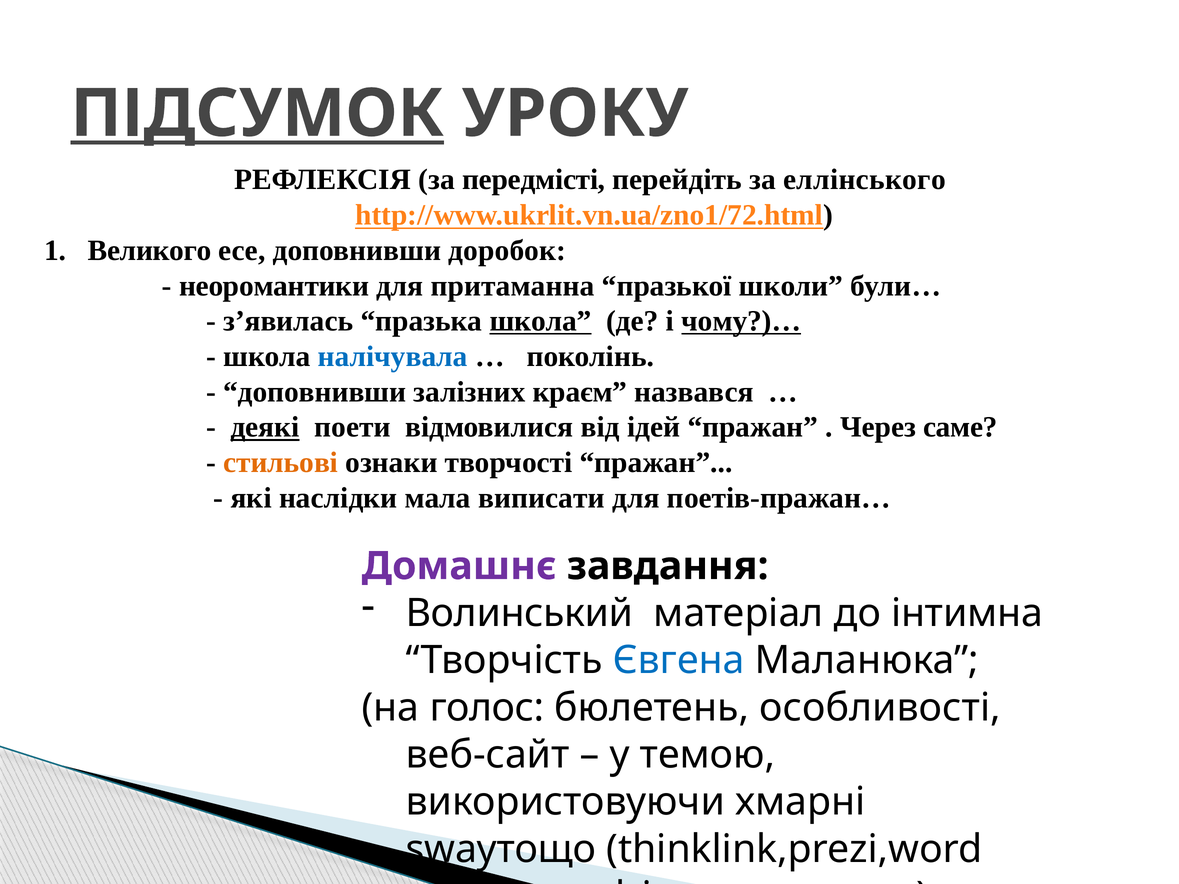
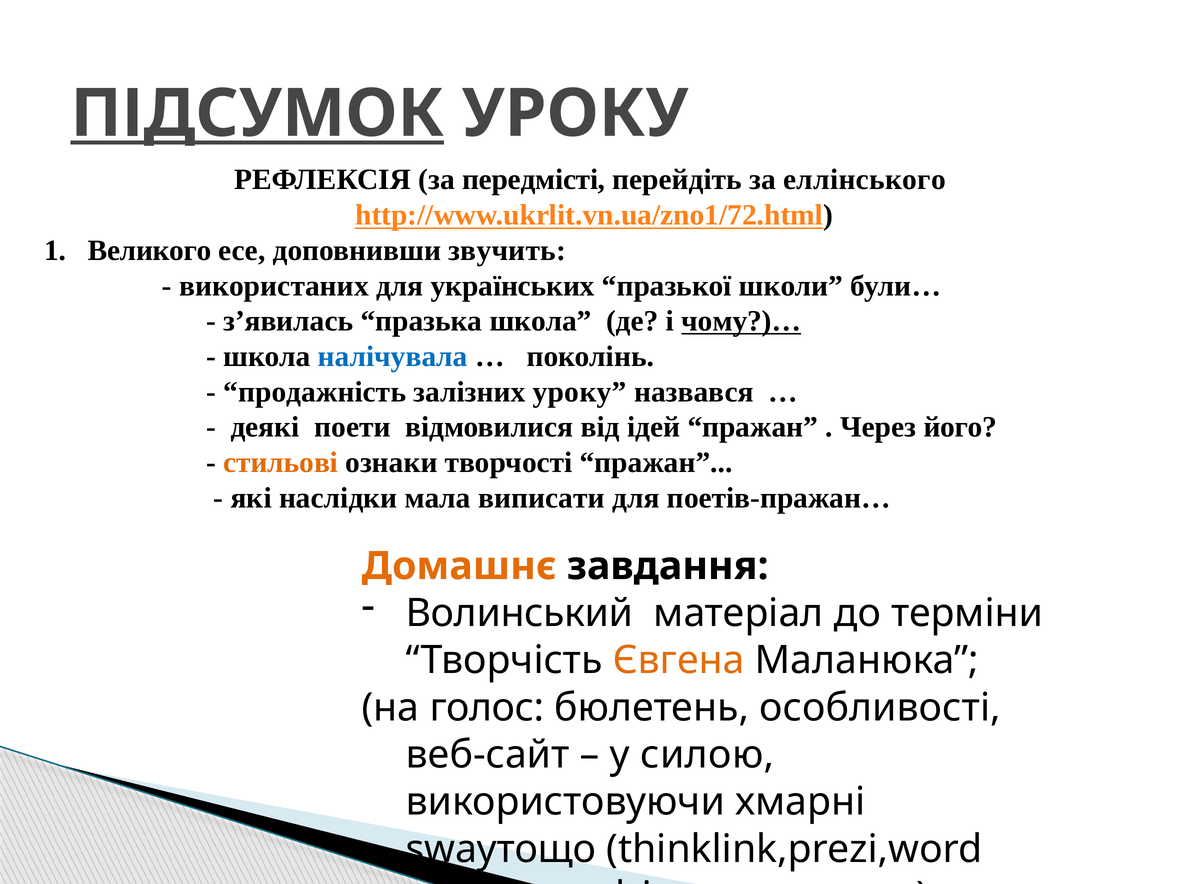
доробок: доробок -> звучить (507, 251)
неоромантики: неоромантики -> використаних (274, 286)
притаманна: притаманна -> українських (513, 286)
школа underline: present -> none (541, 321)
доповнивши: доповнивши -> продажність (315, 392)
залізних краєм: краєм -> уроку (580, 392)
деякі underline: present -> none (265, 427)
саме: саме -> його (960, 427)
Домашнє colour: purple -> orange (459, 566)
інтимна: інтимна -> терміни (967, 613)
Євгена colour: blue -> orange (679, 661)
темою: темою -> силою (707, 755)
